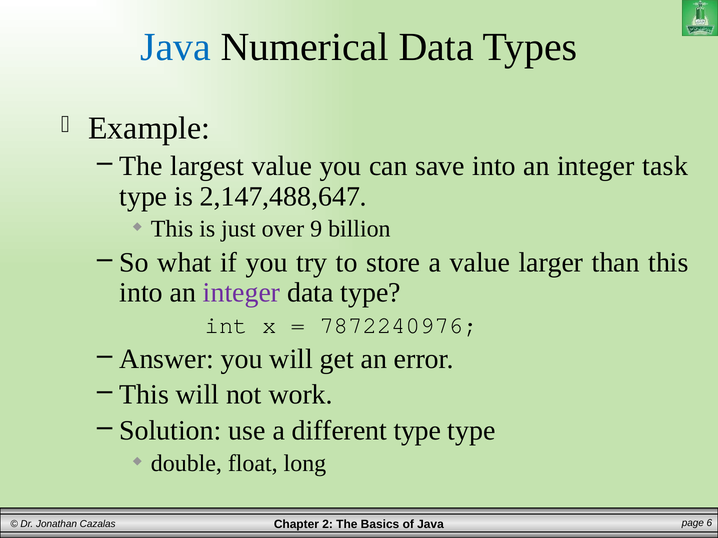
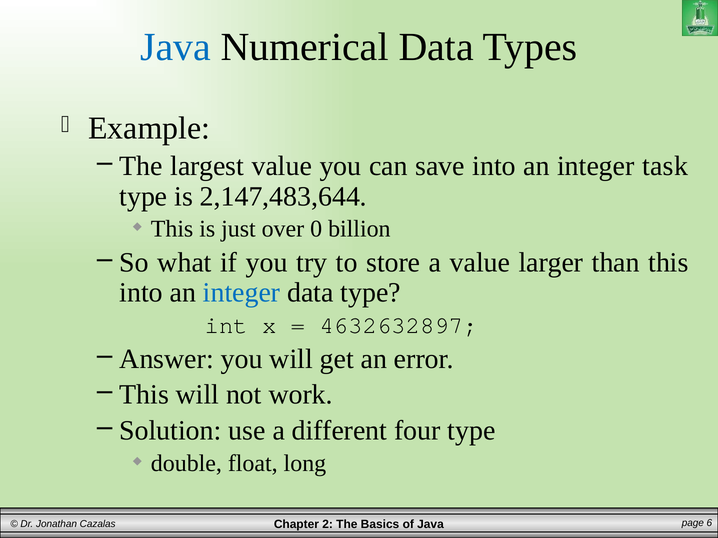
2,147,488,647: 2,147,488,647 -> 2,147,483,644 (283, 196)
9: 9 -> 0 (316, 229)
integer colour: purple -> blue (242, 293)
7872240976: 7872240976 -> 4632632897 (399, 326)
different type: type -> four (417, 431)
